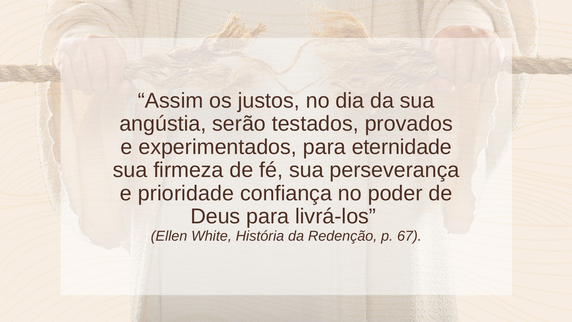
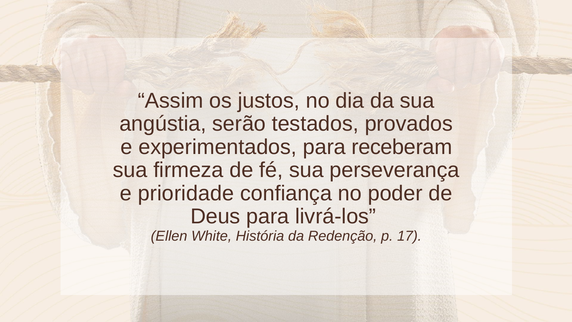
eternidade: eternidade -> receberam (402, 147)
67: 67 -> 17 (409, 236)
